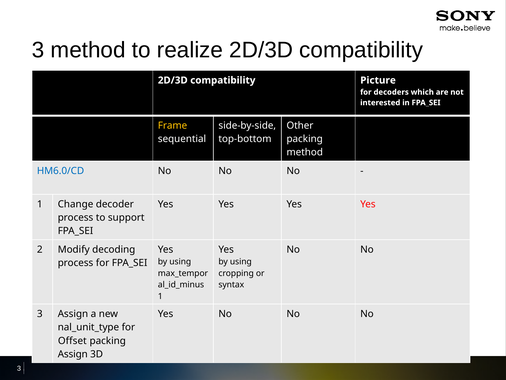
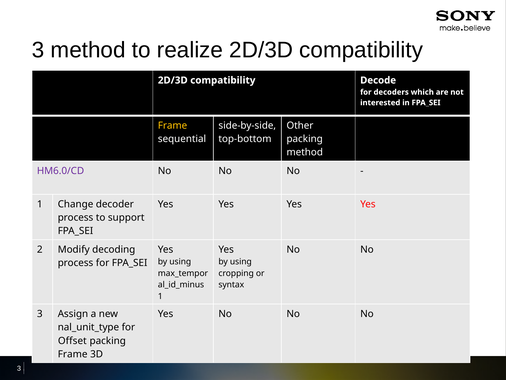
Picture: Picture -> Decode (378, 80)
HM6.0/CD colour: blue -> purple (61, 171)
Assign: Assign -> Frame (73, 354)
